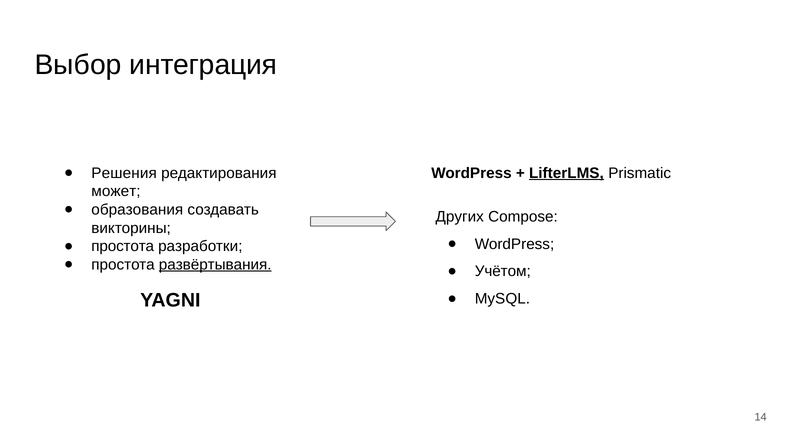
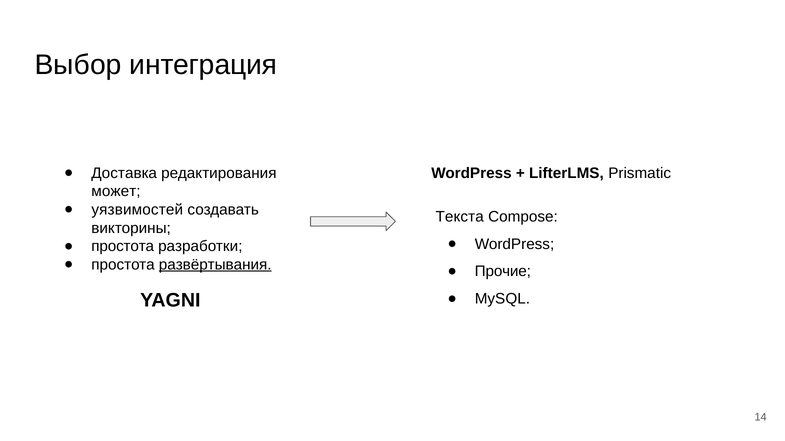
Решения: Решения -> Доставка (124, 173)
LifterLMS underline: present -> none (566, 173)
образования: образования -> уязвимостей (137, 210)
Других: Других -> Текста (460, 217)
Учётом: Учётом -> Прочие (503, 272)
